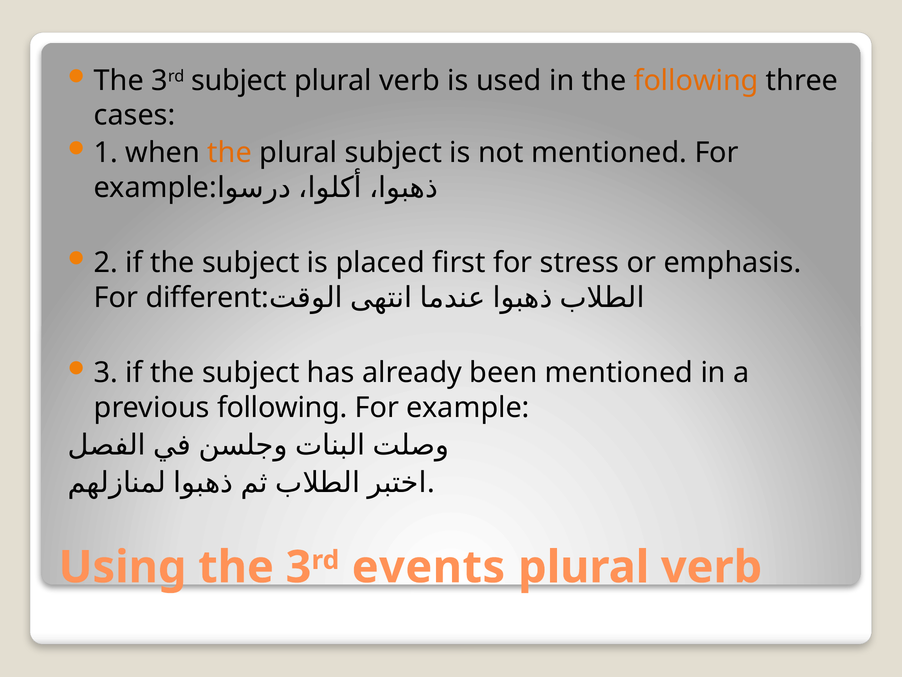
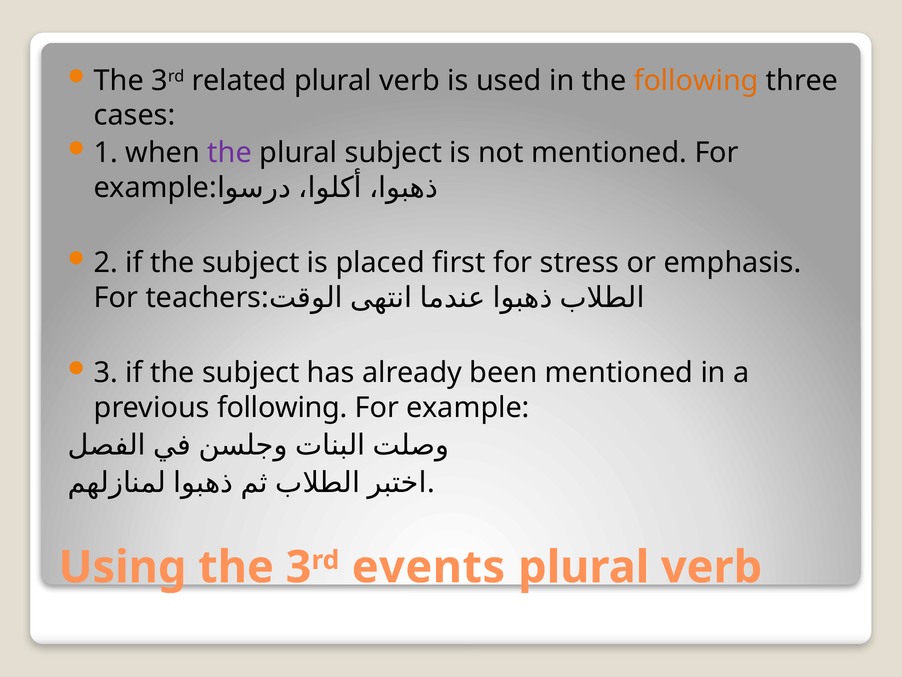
3rd subject: subject -> related (239, 81)
the colour: orange -> purple (230, 153)
different: different -> teachers (207, 297)
